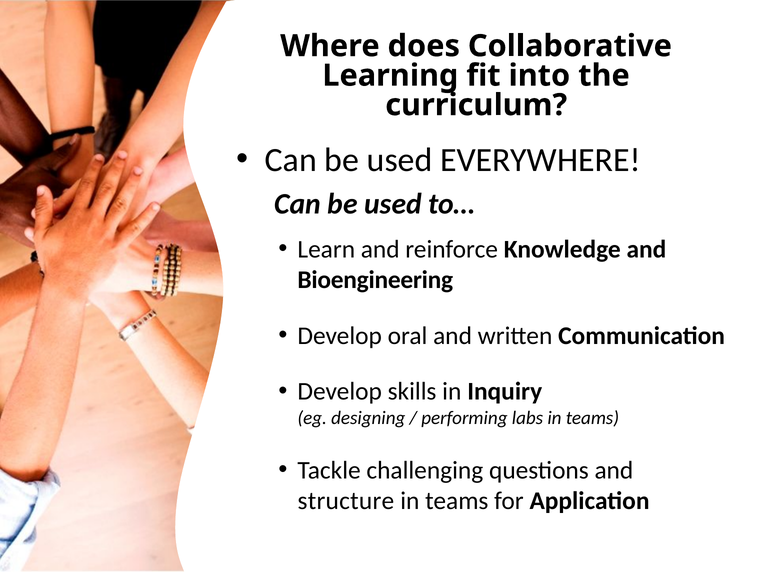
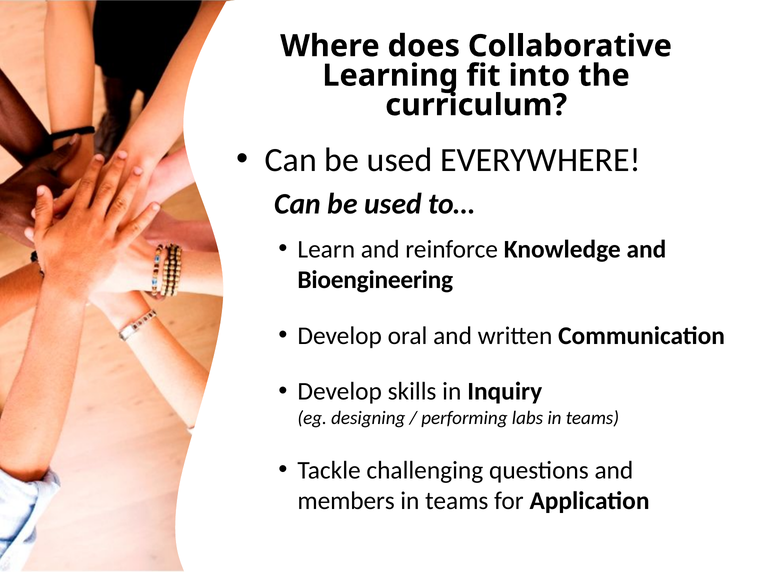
structure: structure -> members (346, 500)
